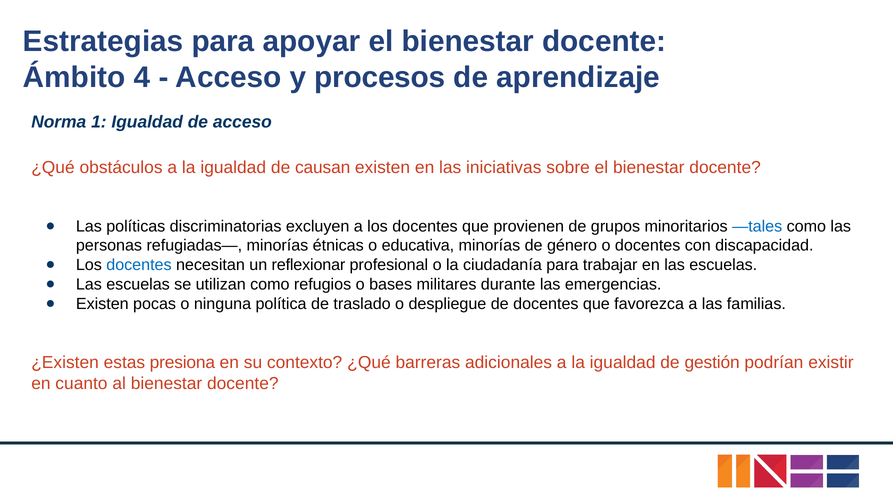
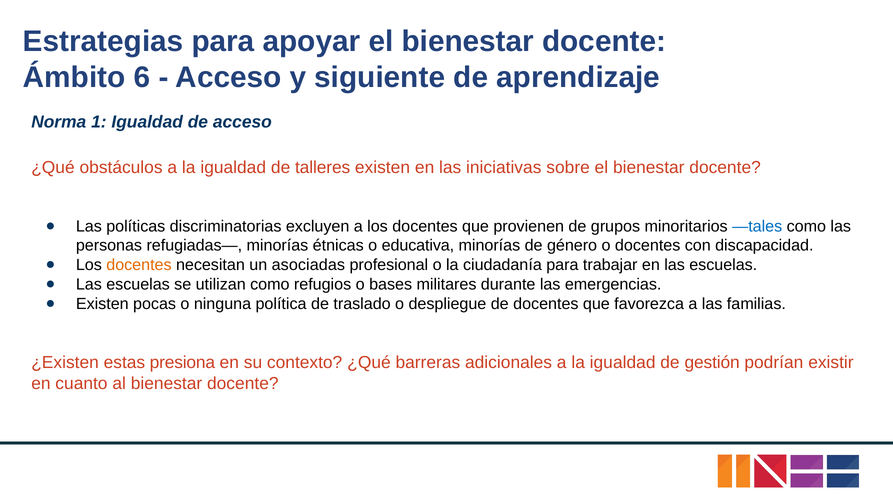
4: 4 -> 6 (142, 77)
procesos: procesos -> siguiente (380, 77)
causan: causan -> talleres (323, 168)
docentes colour: blue -> orange (139, 265)
reflexionar: reflexionar -> asociadas (308, 265)
